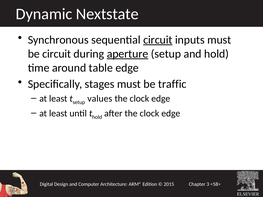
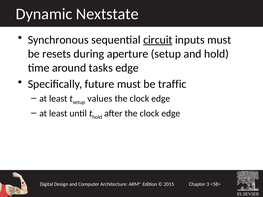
be circuit: circuit -> resets (57, 54)
aperture underline: present -> none (128, 54)
table: table -> tasks (101, 68)
stages: stages -> future (100, 84)
